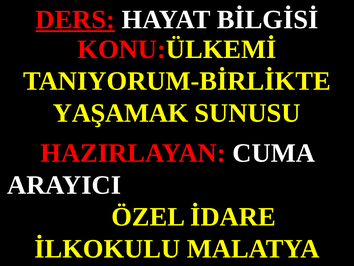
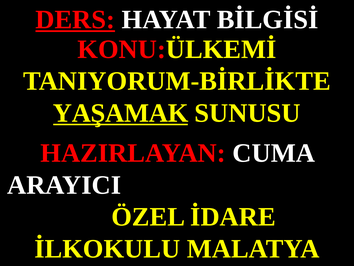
YAŞAMAK underline: none -> present (121, 113)
